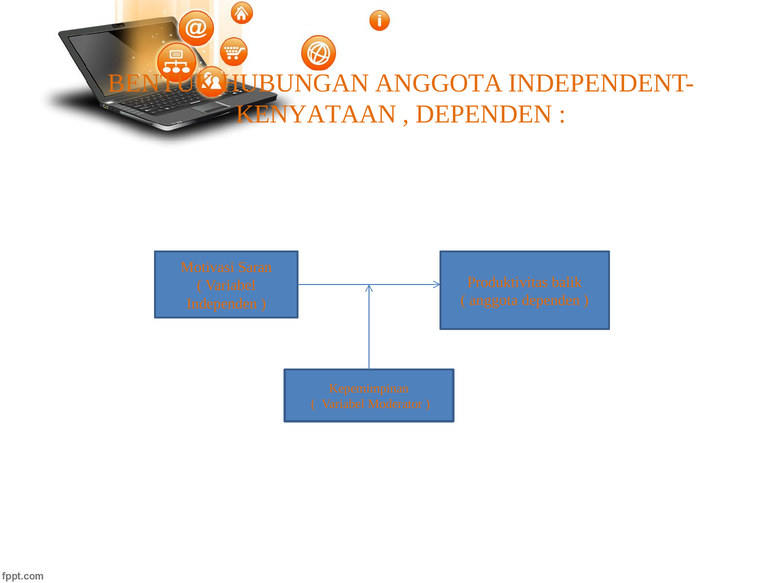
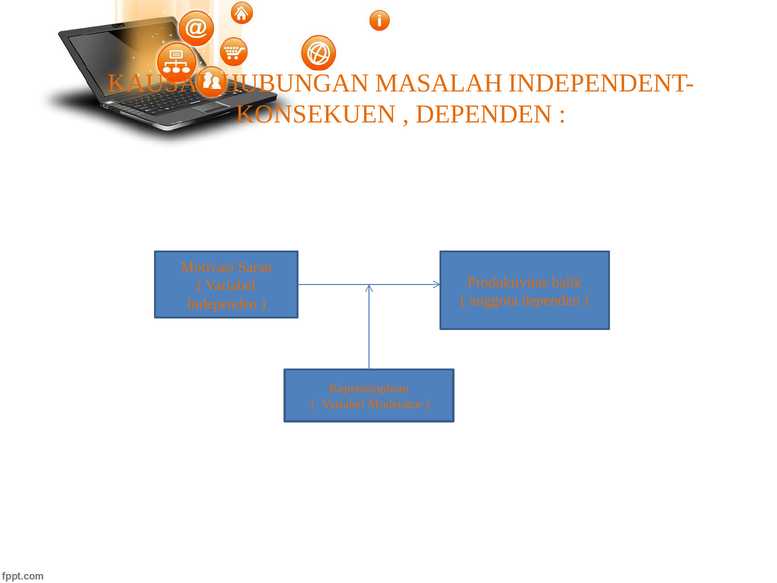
BENTUK: BENTUK -> KAUSAL (161, 83)
HUBUNGAN ANGGOTA: ANGGOTA -> MASALAH (439, 83)
KENYATAAN: KENYATAAN -> KONSEKUEN (316, 114)
